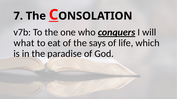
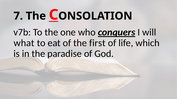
says: says -> first (97, 43)
